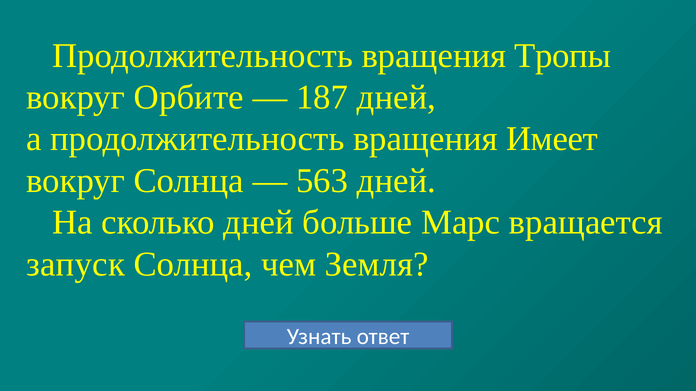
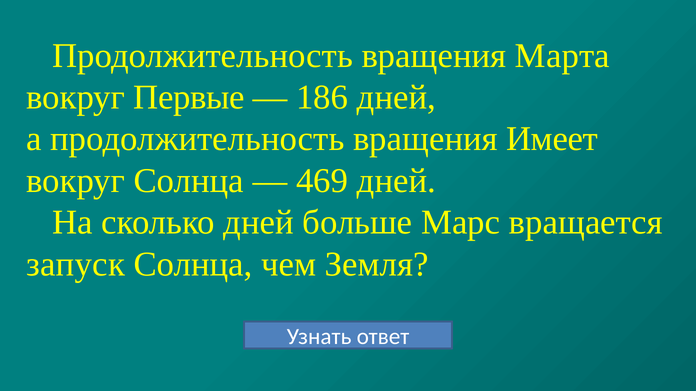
Тропы: Тропы -> Марта (562, 56)
Орбите: Орбите -> Первые (189, 97)
187: 187 -> 186 (322, 97)
563: 563 -> 469 (322, 181)
